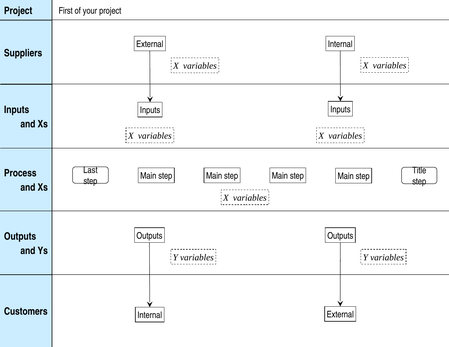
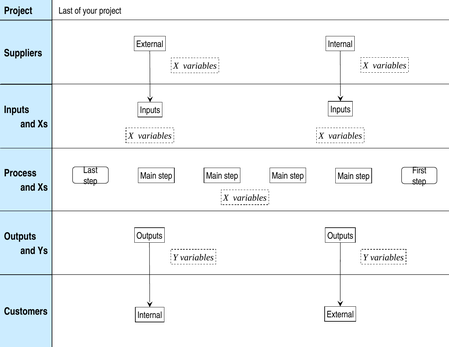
First: First -> Last (66, 11)
Title: Title -> First (419, 171)
